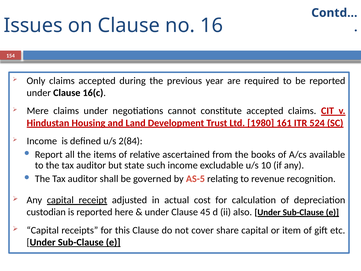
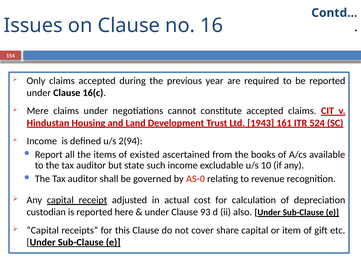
1980: 1980 -> 1943 (261, 123)
2(84: 2(84 -> 2(94 (131, 141)
relative: relative -> existed (145, 154)
AS-5: AS-5 -> AS-0 (195, 179)
45: 45 -> 93 (205, 212)
